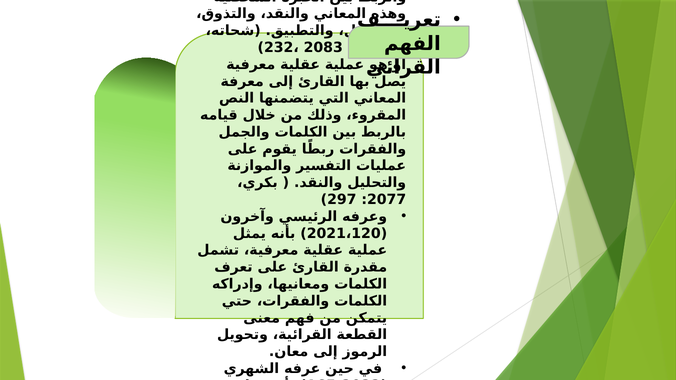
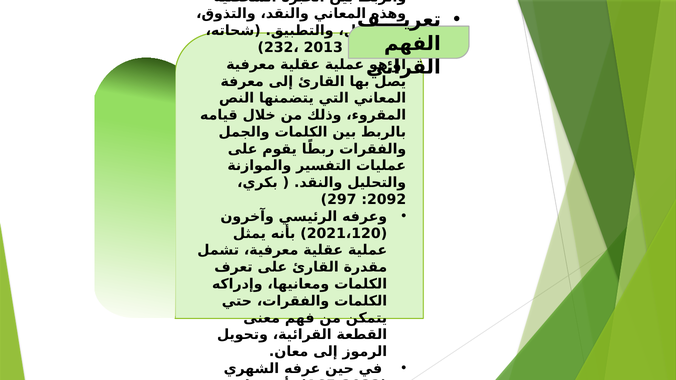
2083: 2083 -> 2013 (323, 48)
2077: 2077 -> 2092 (387, 200)
